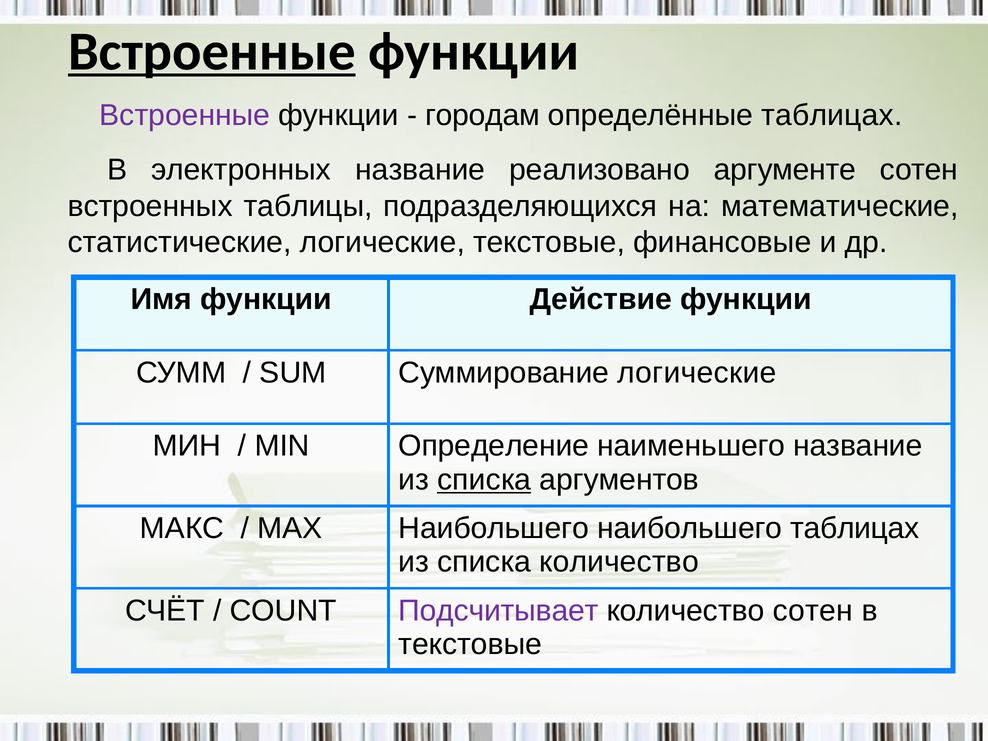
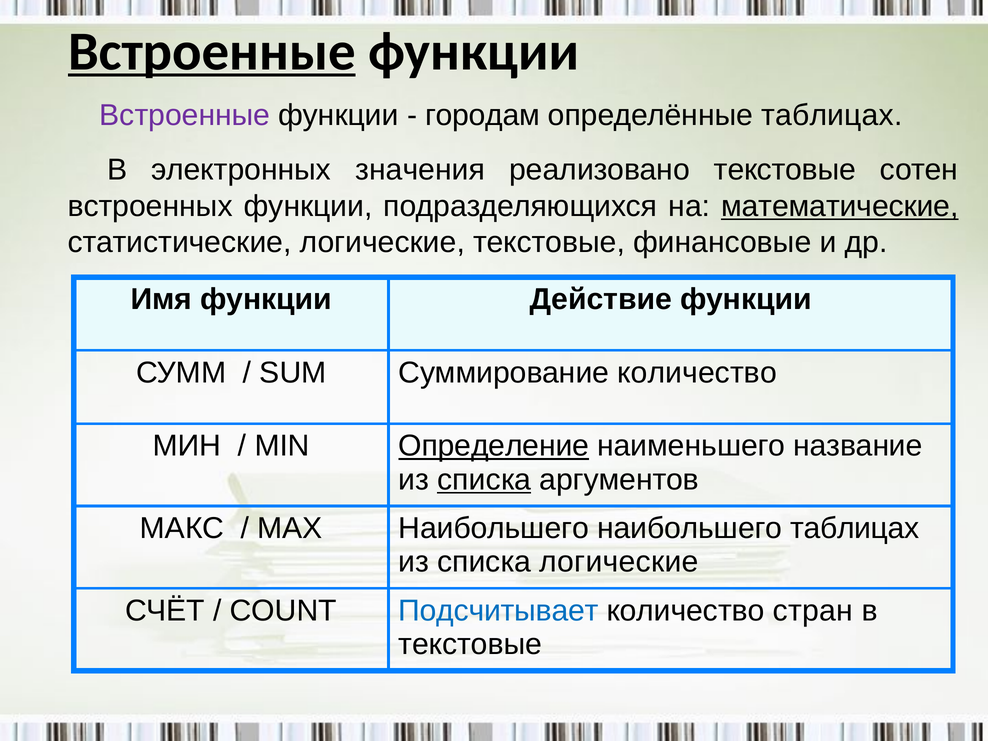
электронных название: название -> значения (420, 170)
реализовано аргументе: аргументе -> текстовые (785, 170)
встроенных таблицы: таблицы -> функции (308, 206)
математические underline: none -> present (840, 206)
Суммирование логические: логические -> количество (697, 373)
Определение underline: none -> present (494, 446)
списка количество: количество -> логические (619, 562)
Подсчитывает colour: purple -> blue (498, 611)
количество сотен: сотен -> стран (813, 611)
